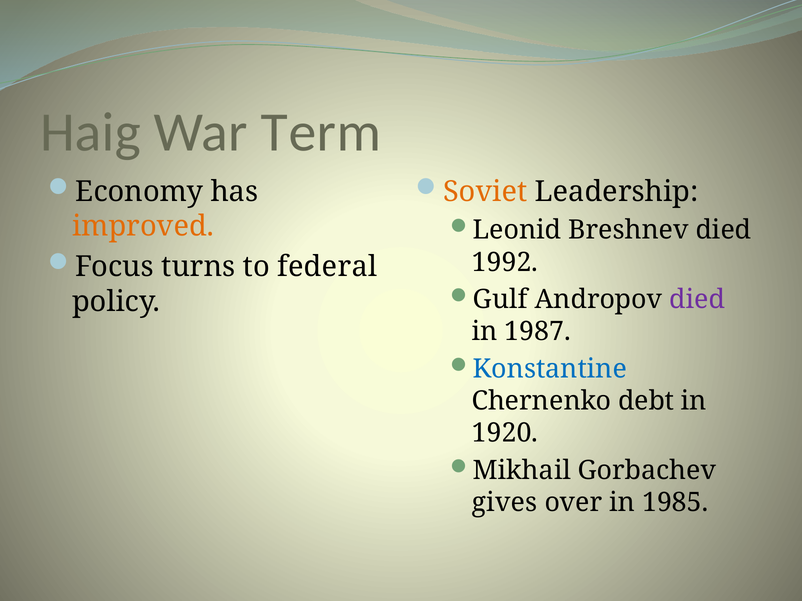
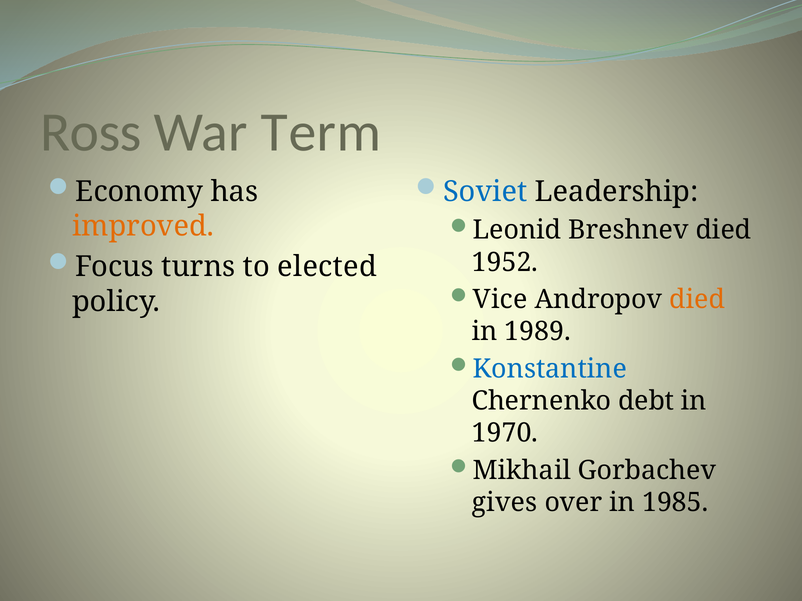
Haig: Haig -> Ross (91, 132)
Soviet colour: orange -> blue (485, 192)
federal: federal -> elected (327, 267)
1992: 1992 -> 1952 (505, 262)
Gulf: Gulf -> Vice (500, 300)
died colour: purple -> orange (697, 300)
1987: 1987 -> 1989 (538, 332)
1920: 1920 -> 1970 (505, 434)
